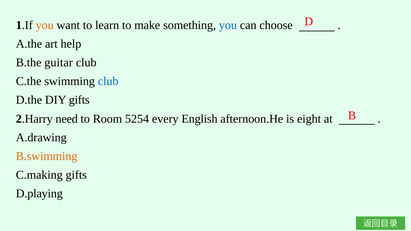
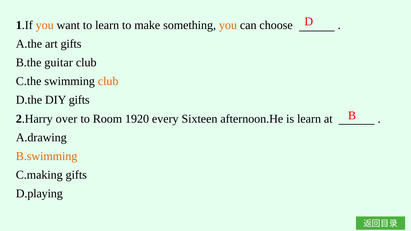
you colour: blue -> orange (228, 25)
art help: help -> gifts (71, 44)
club colour: blue -> orange (108, 81)
need: need -> over (67, 119)
5254: 5254 -> 1920 (137, 119)
English: English -> Sixteen (199, 119)
is eight: eight -> learn (309, 119)
